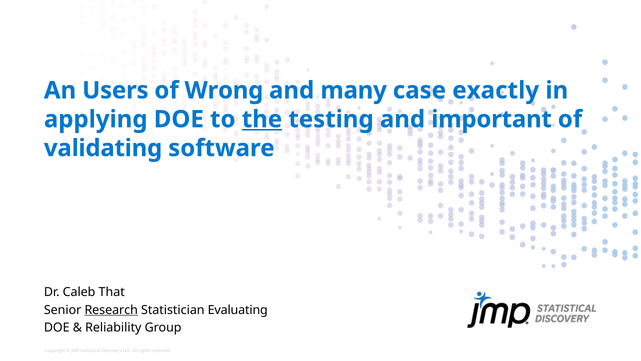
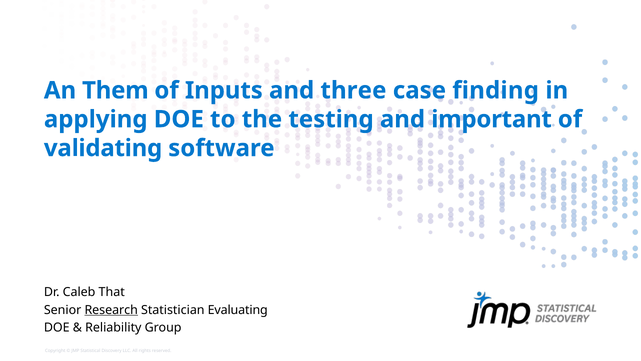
Users: Users -> Them (115, 90)
Wrong: Wrong -> Inputs (224, 90)
many: many -> three (353, 90)
exactly: exactly -> finding (496, 90)
the underline: present -> none (262, 119)
